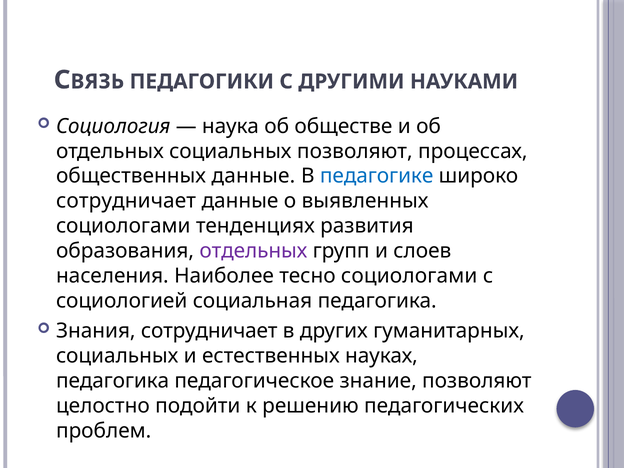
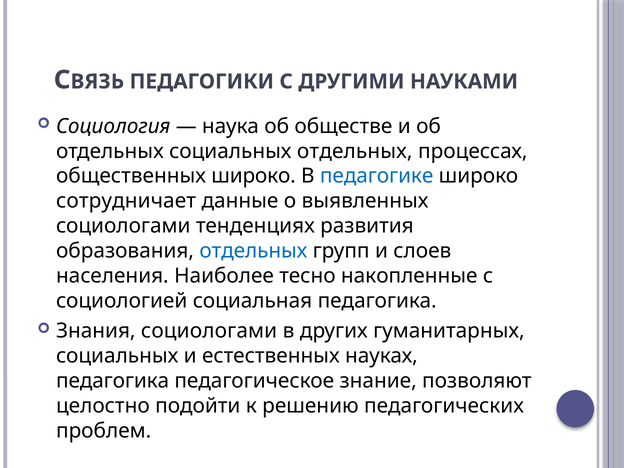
социальных позволяют: позволяют -> отдельных (355, 151)
общественных данные: данные -> широко (254, 176)
отдельных colour: purple -> blue (253, 251)
тесно социологами: социологами -> накопленные (409, 276)
Знания сотрудничает: сотрудничает -> социологами (209, 331)
